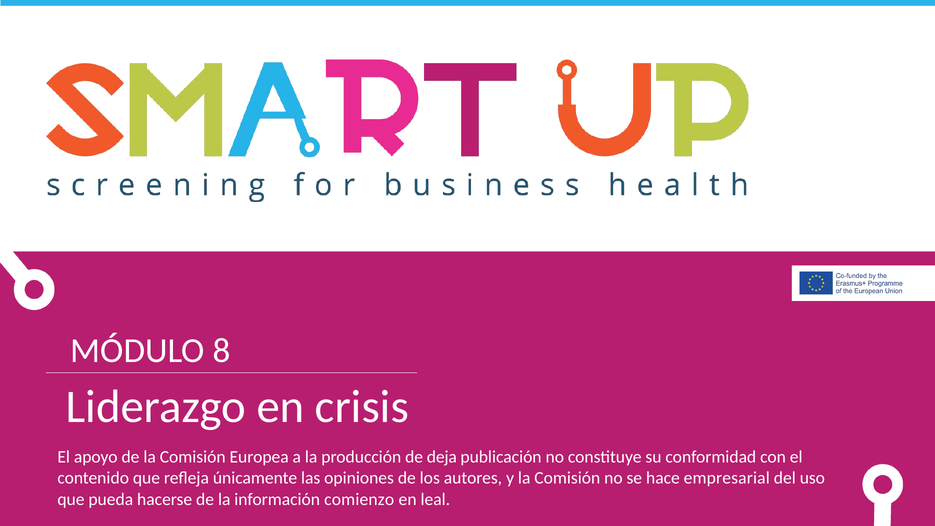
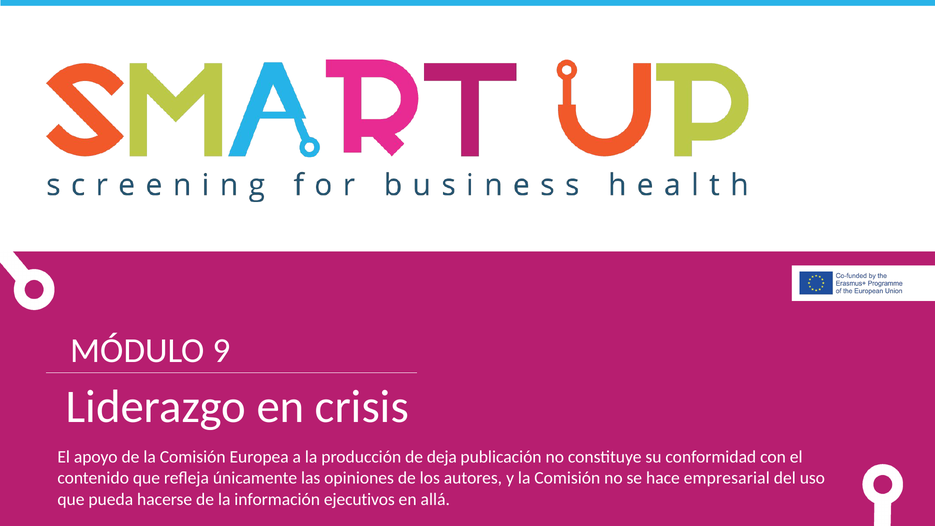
8: 8 -> 9 (221, 351)
comienzo: comienzo -> ejecutivos (359, 499)
leal: leal -> allá (435, 499)
